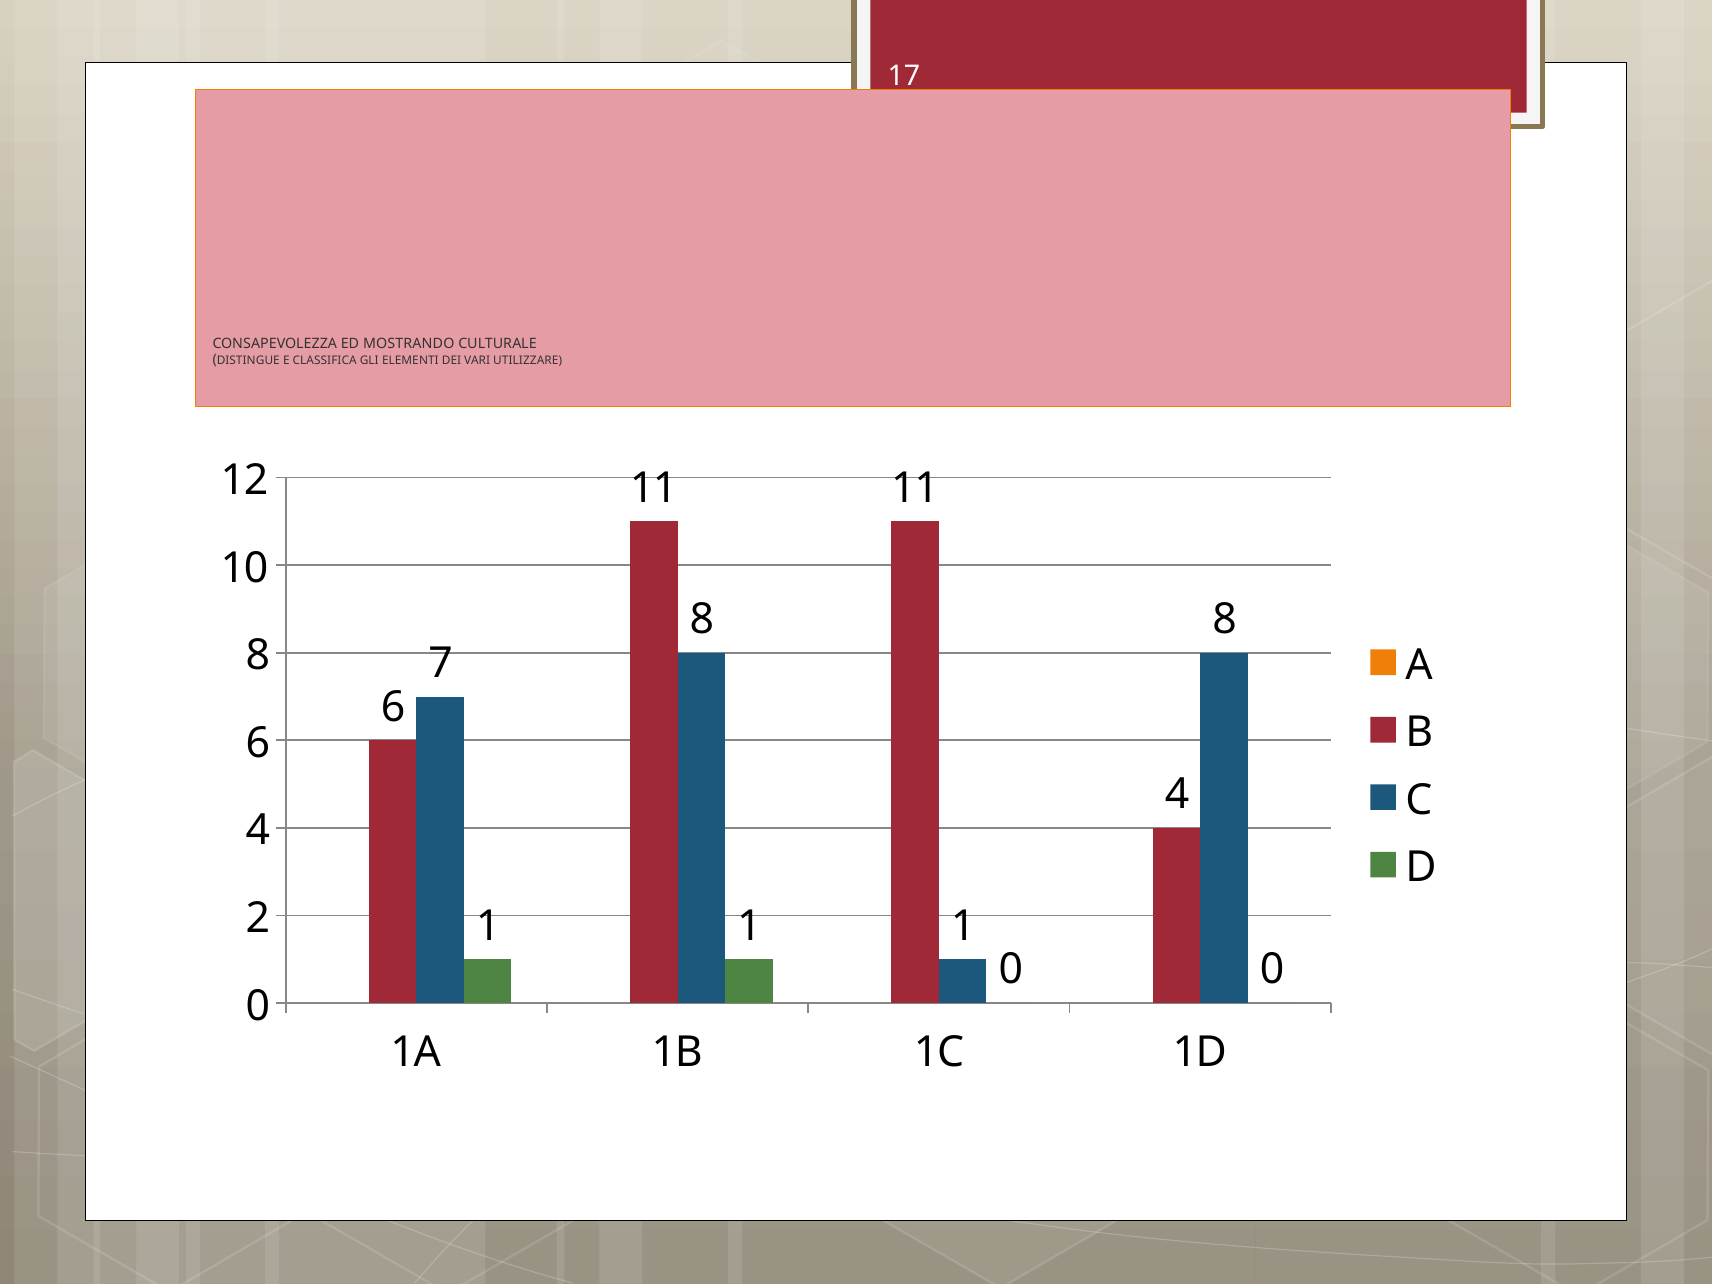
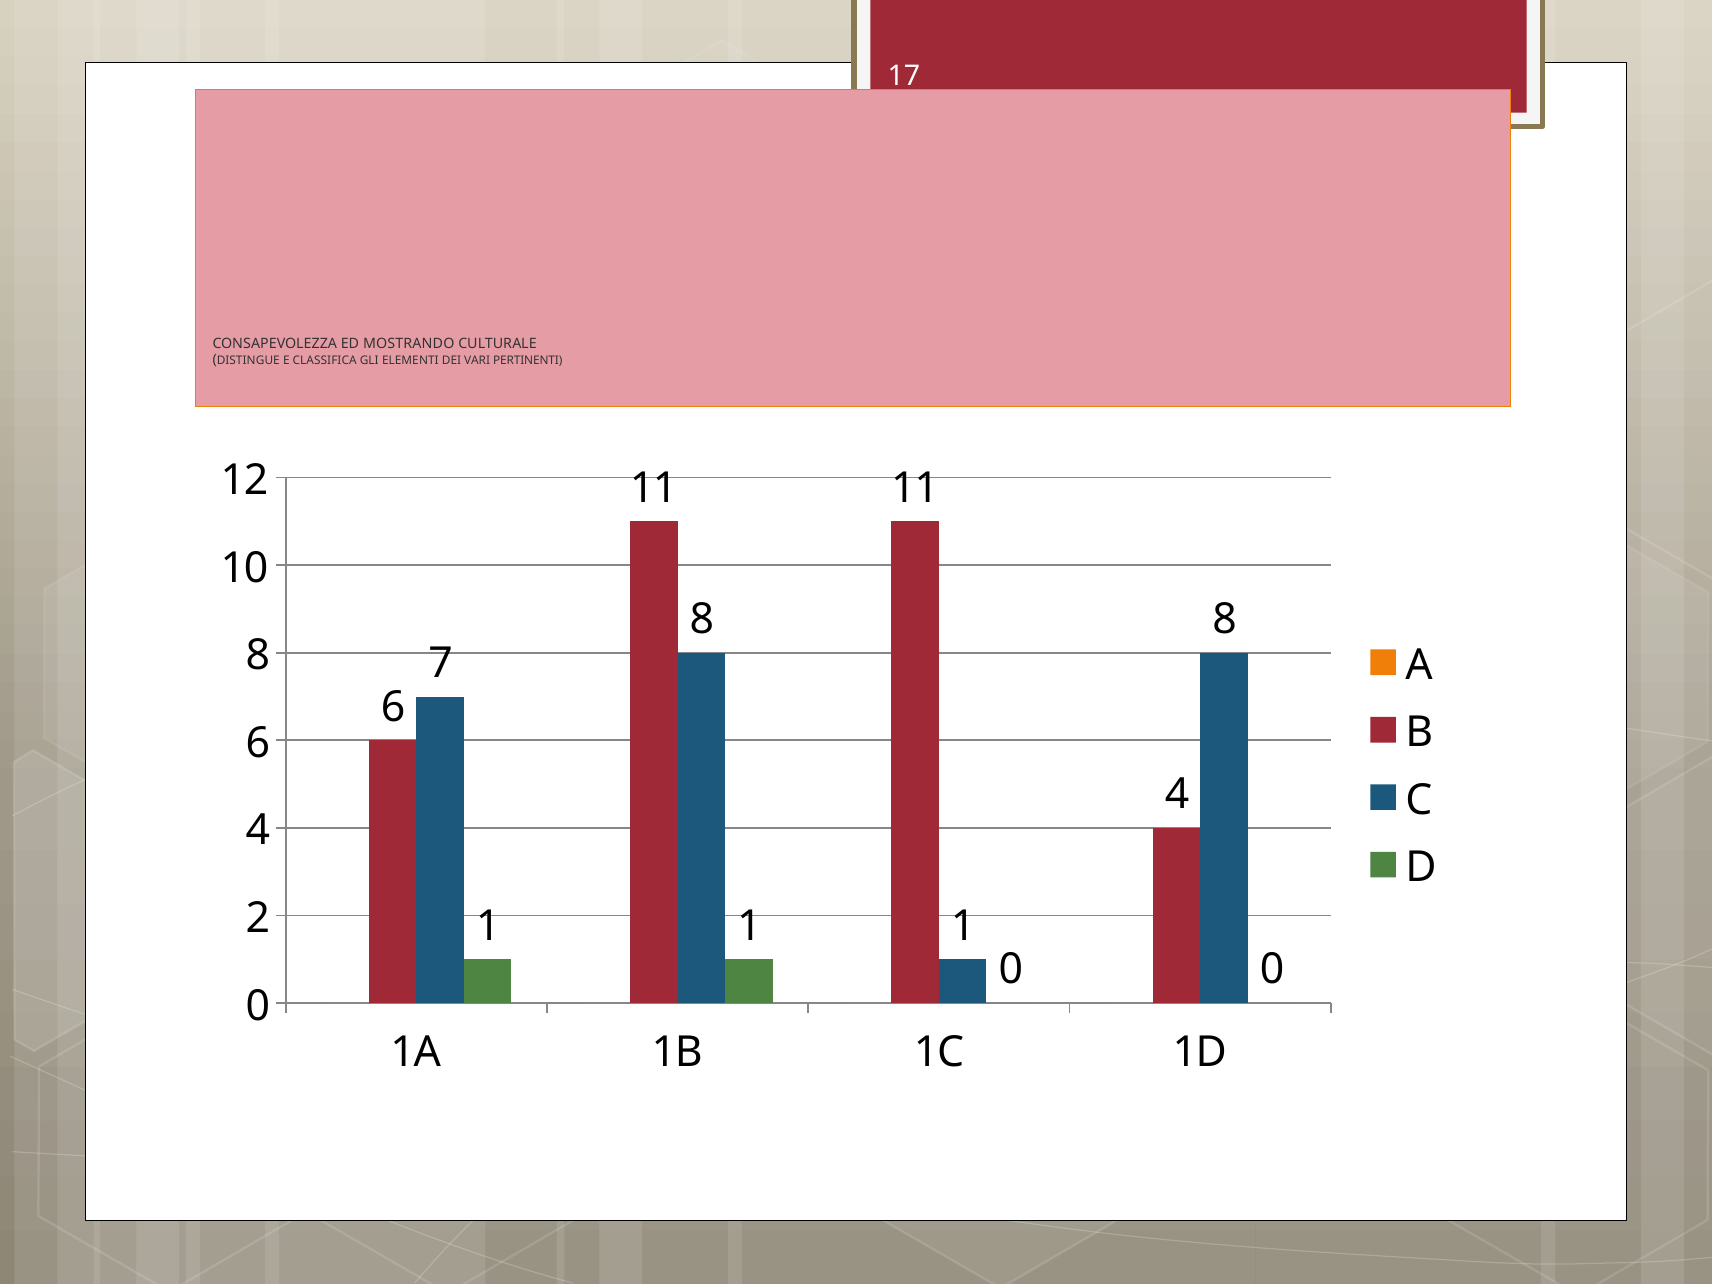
UTILIZZARE: UTILIZZARE -> PERTINENTI (528, 360)
